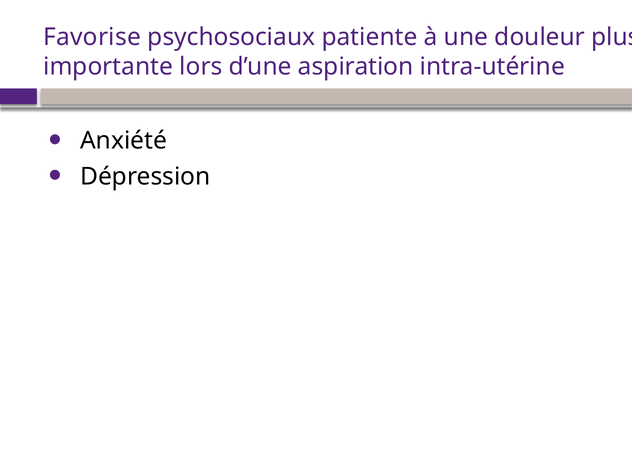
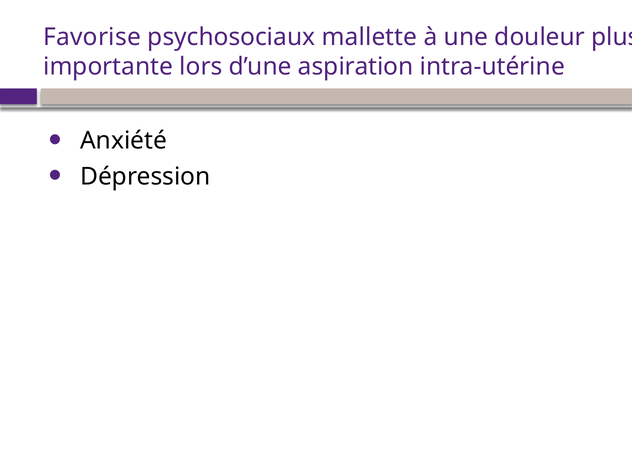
patiente: patiente -> mallette (369, 37)
